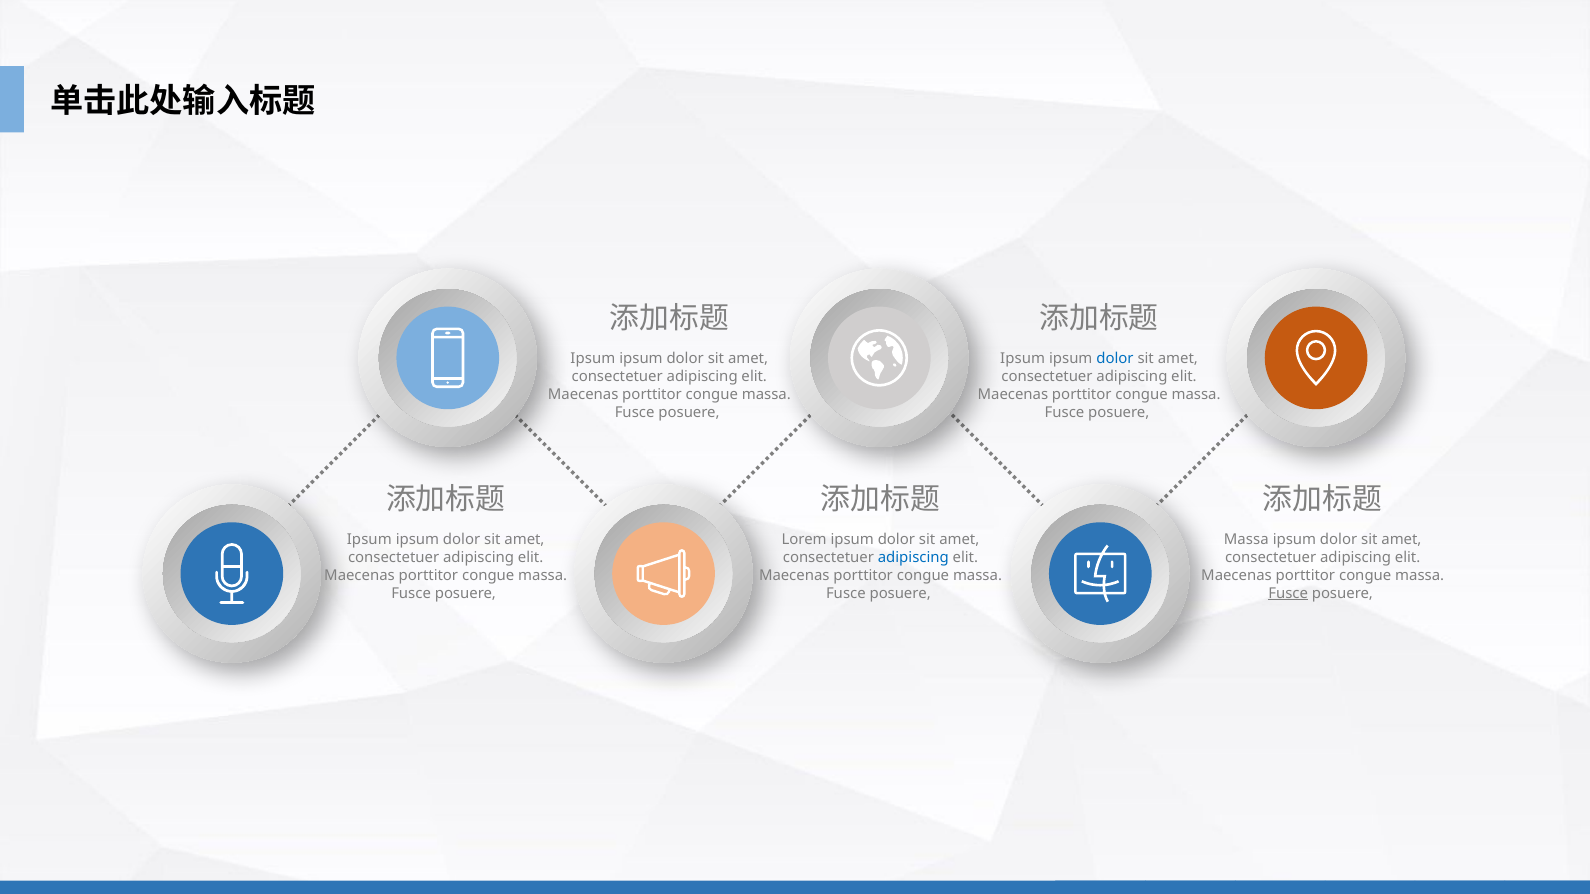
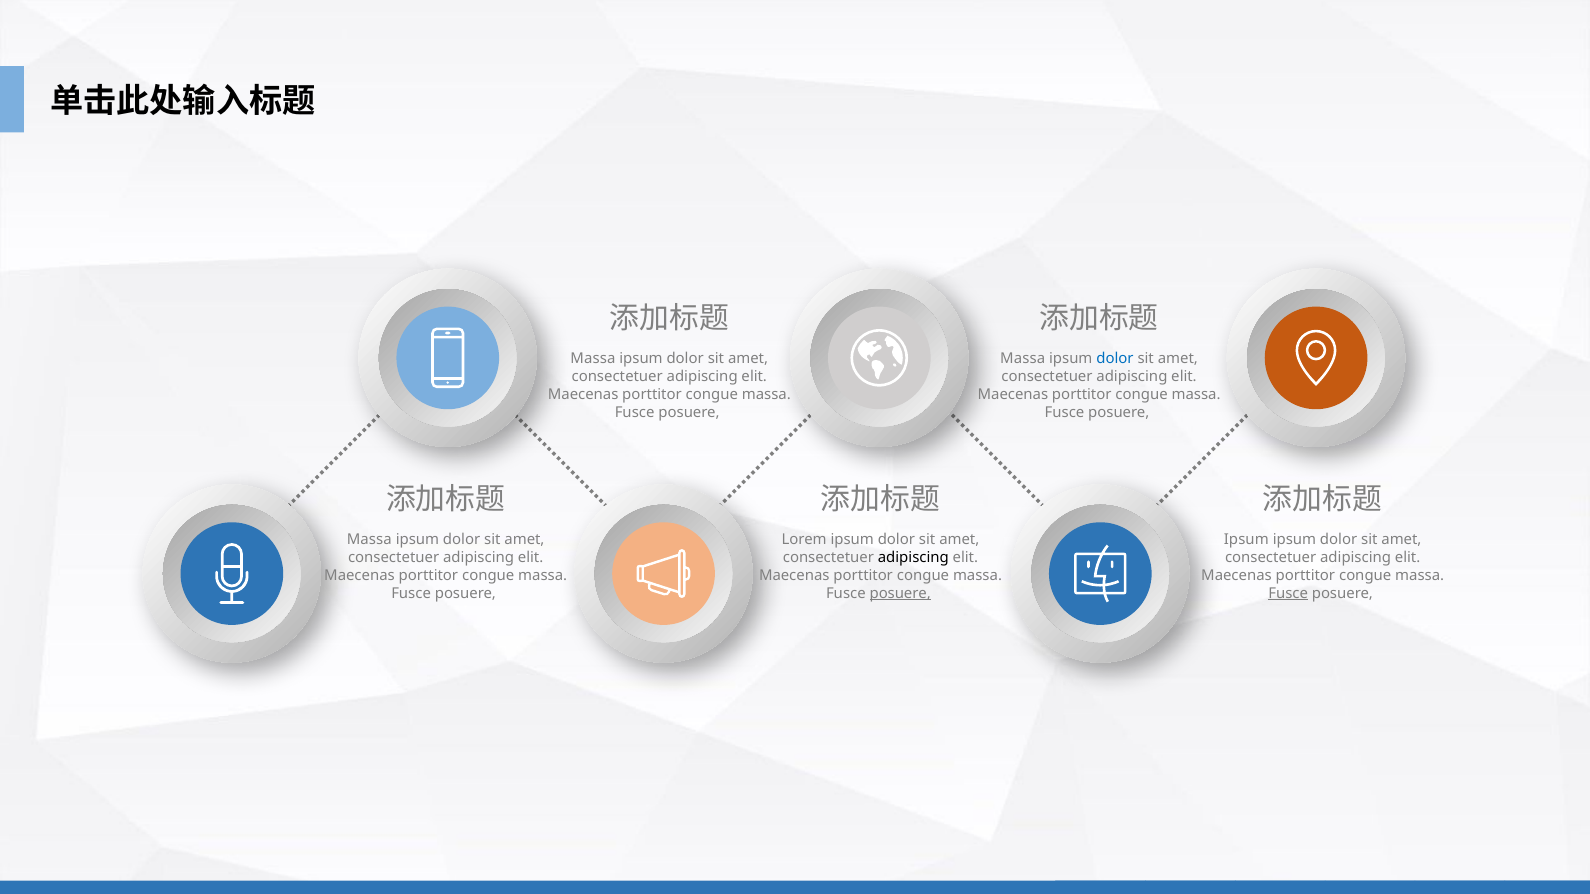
Ipsum: Ipsum -> Massa (593, 359)
Ipsum: Ipsum -> Massa (1023, 359)
Ipsum: Ipsum -> Massa (369, 540)
Massa: Massa -> Ipsum (1246, 540)
adipiscing colour: blue -> black (913, 558)
posuere underline: none -> present (900, 594)
